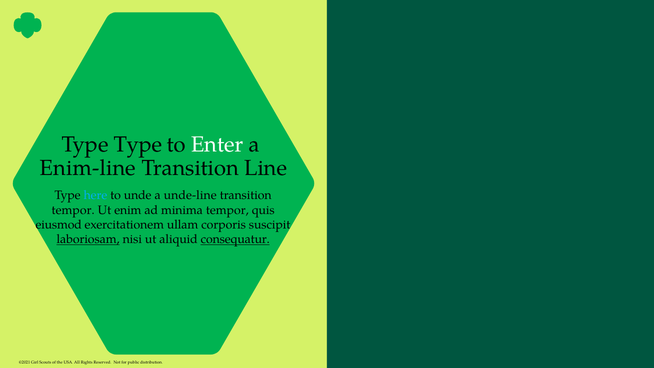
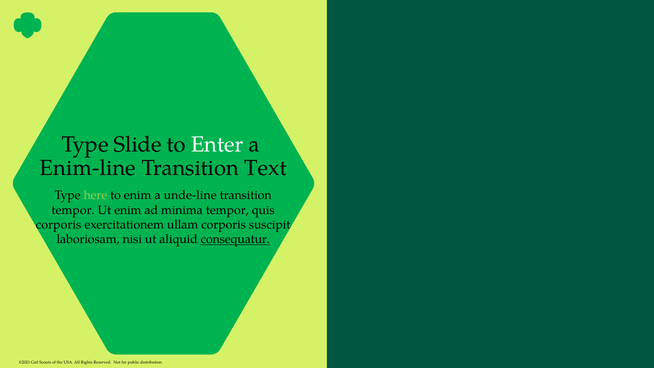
Type Type: Type -> Slide (138, 145)
Line: Line -> Text (266, 168)
here colour: light blue -> light green (95, 195)
to unde: unde -> enim (138, 195)
eiusmod: eiusmod -> corporis (59, 225)
laboriosam underline: present -> none (88, 239)
